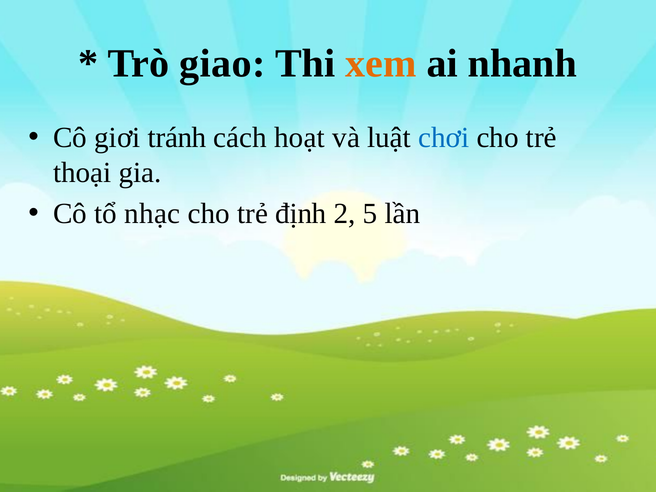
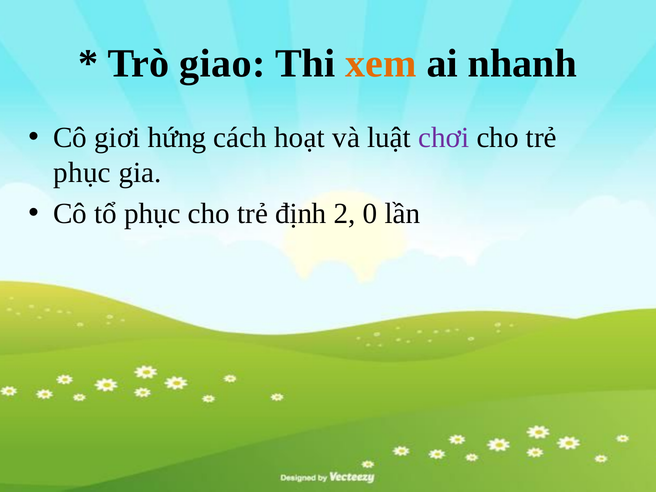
tránh: tránh -> hứng (177, 138)
chơi colour: blue -> purple (444, 138)
thoại: thoại -> phục (82, 173)
tổ nhạc: nhạc -> phục (152, 213)
5: 5 -> 0 (370, 213)
